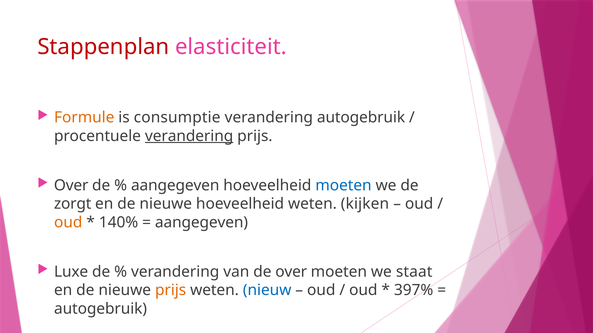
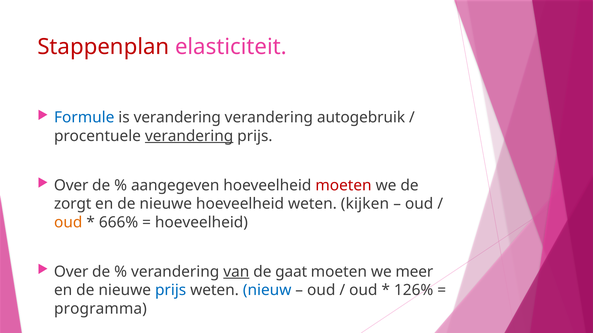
Formule colour: orange -> blue (84, 118)
is consumptie: consumptie -> verandering (177, 118)
moeten colour: blue -> red (343, 186)
140%: 140% -> 666% (119, 223)
aangegeven: aangegeven -> hoeveelheid (201, 223)
Luxe: Luxe -> Over (71, 272)
van underline: none -> present (236, 272)
de over: over -> gaat (291, 272)
staat: staat -> meer (414, 272)
prijs colour: orange -> blue (171, 291)
397%: 397% -> 126% (414, 291)
autogebruik: autogebruik -> programma (100, 309)
